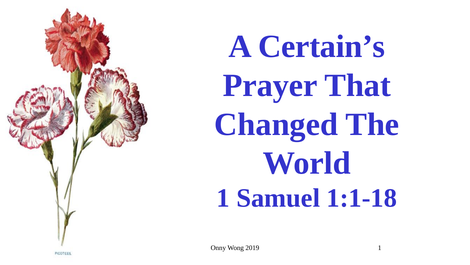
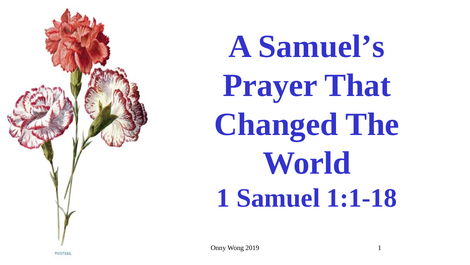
Certain’s: Certain’s -> Samuel’s (321, 47)
